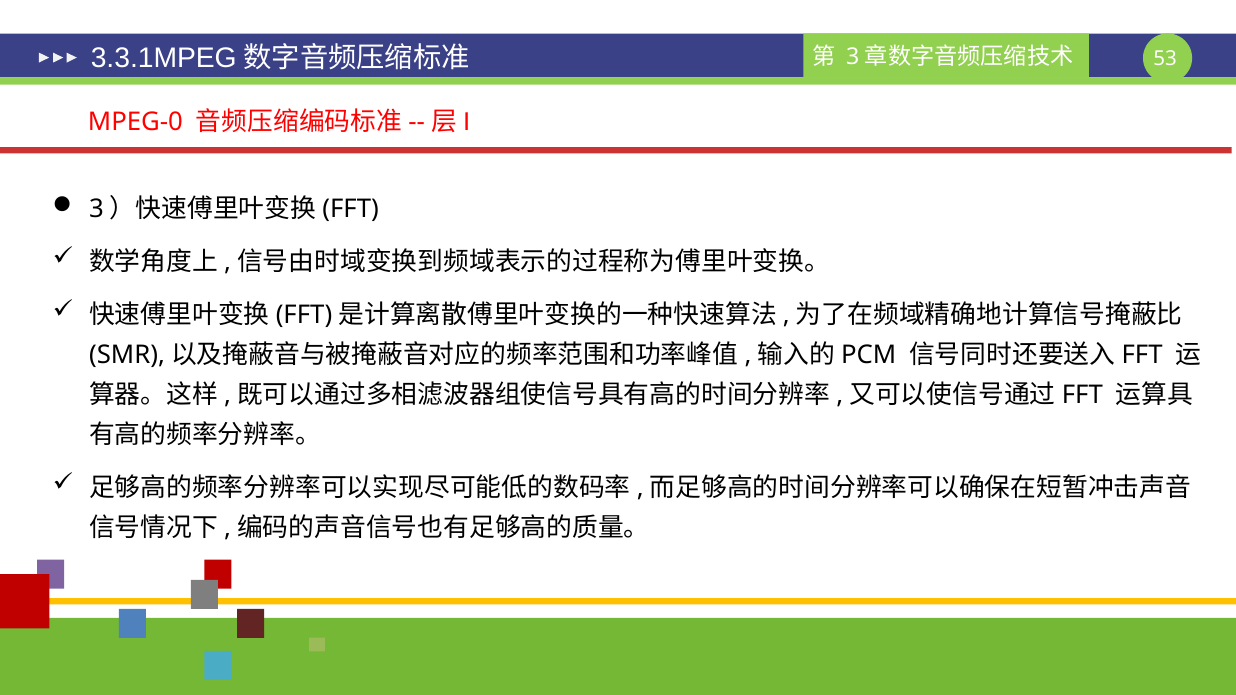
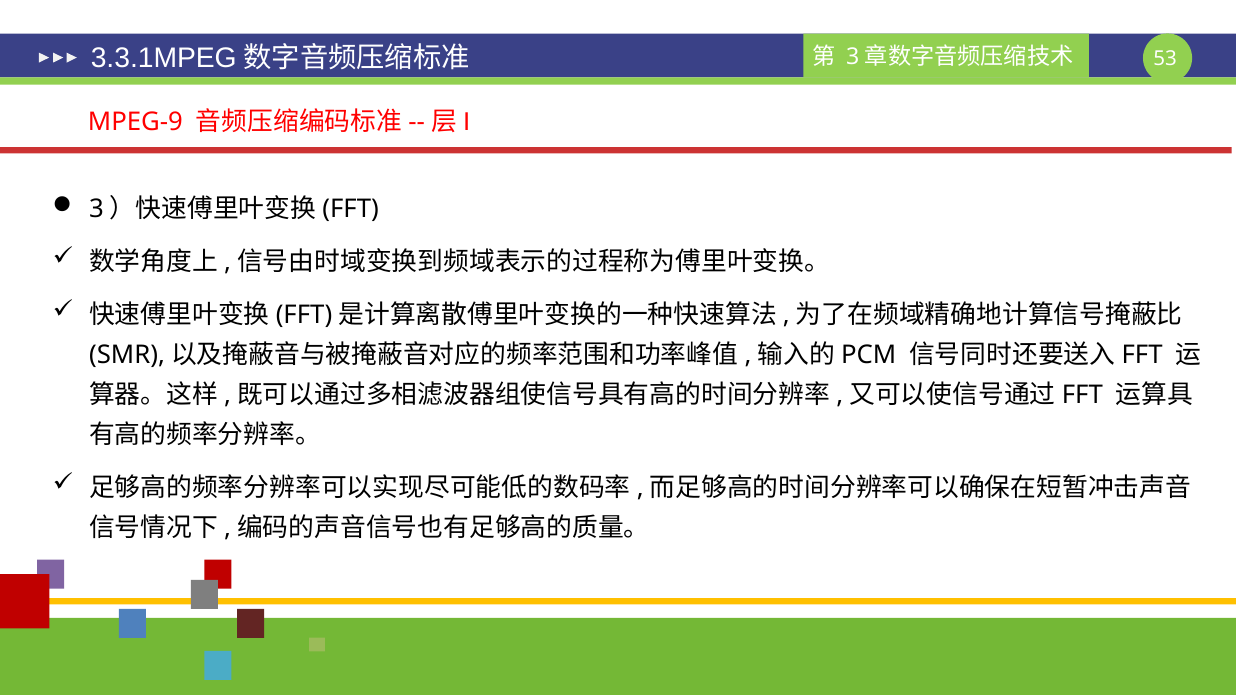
MPEG-0: MPEG-0 -> MPEG-9 (135, 122)
